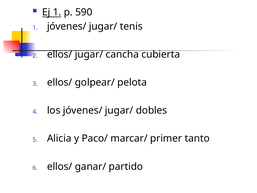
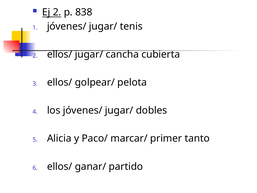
Ej 1: 1 -> 2 (57, 12)
590: 590 -> 838 (84, 12)
